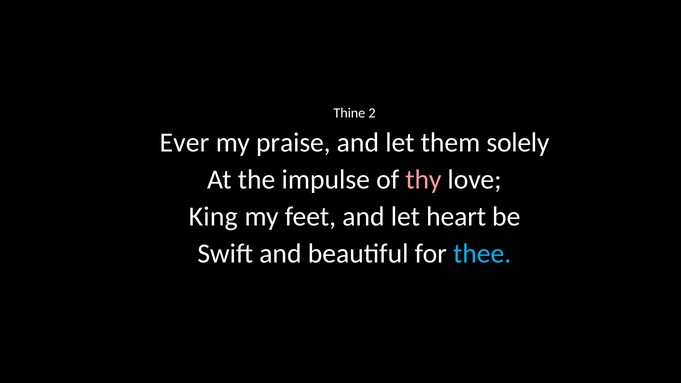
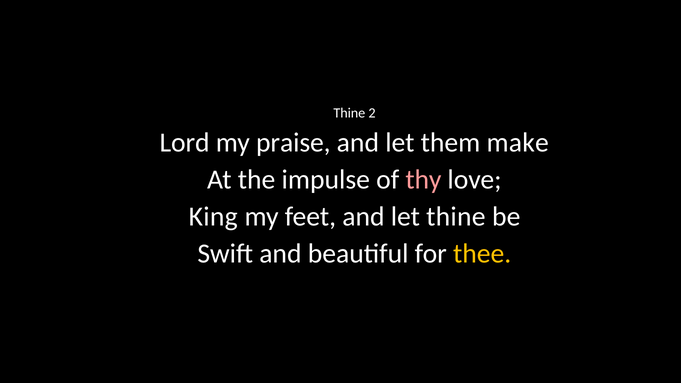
Ever: Ever -> Lord (185, 143)
solely: solely -> make (518, 143)
let heart: heart -> thine (456, 217)
thee colour: light blue -> yellow (482, 254)
